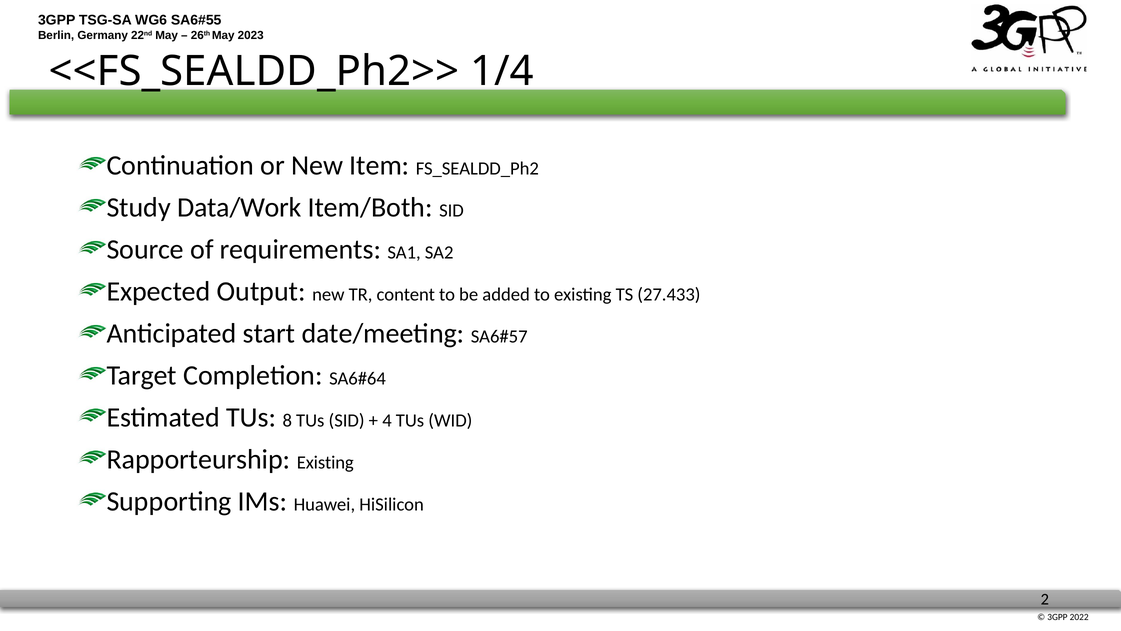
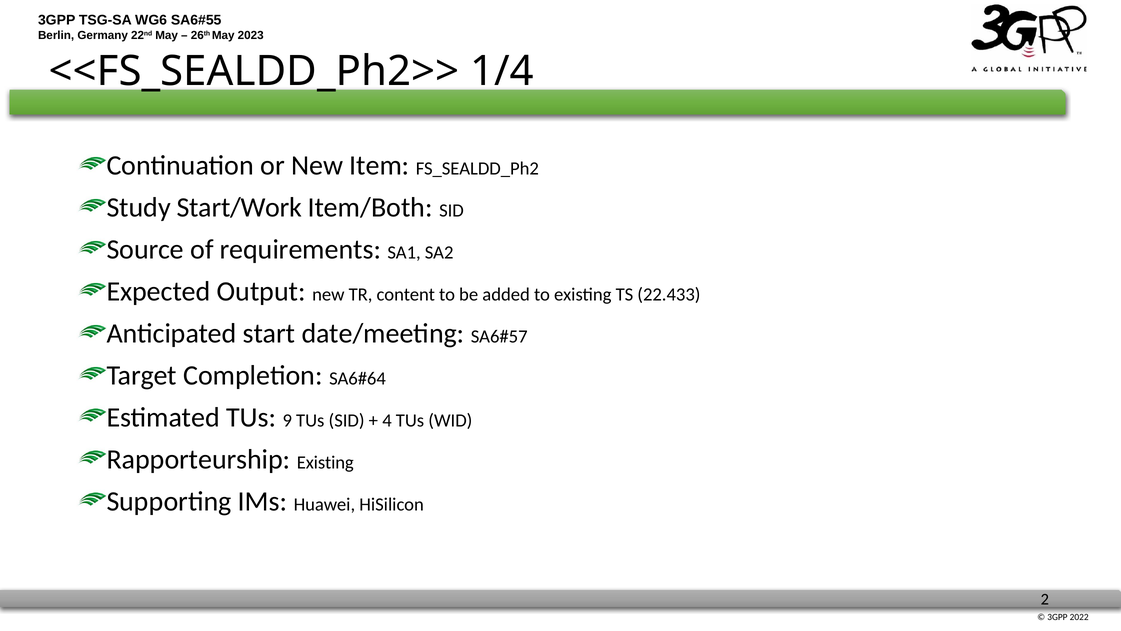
Data/Work: Data/Work -> Start/Work (239, 207)
27.433: 27.433 -> 22.433 (669, 294)
8: 8 -> 9 (287, 420)
